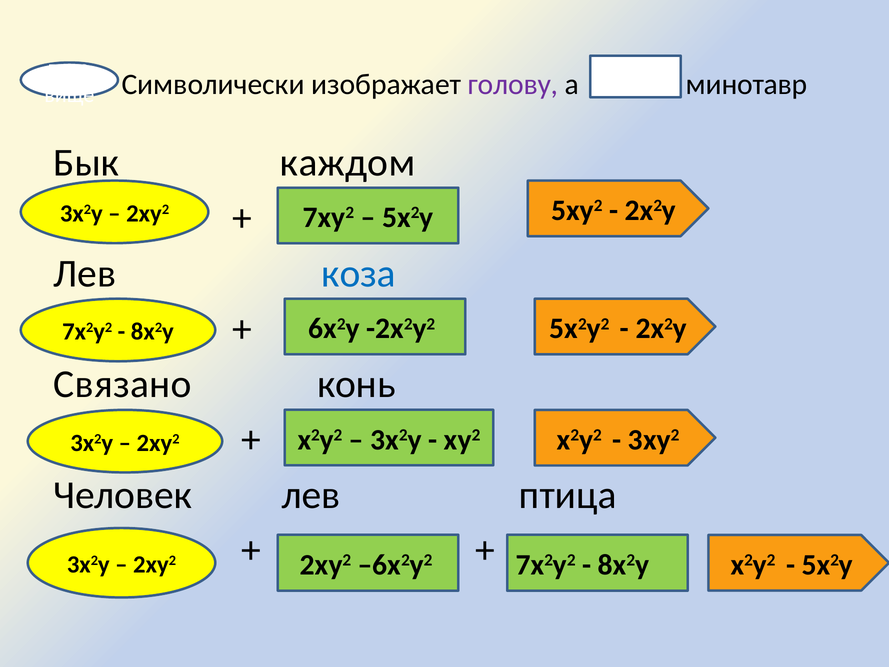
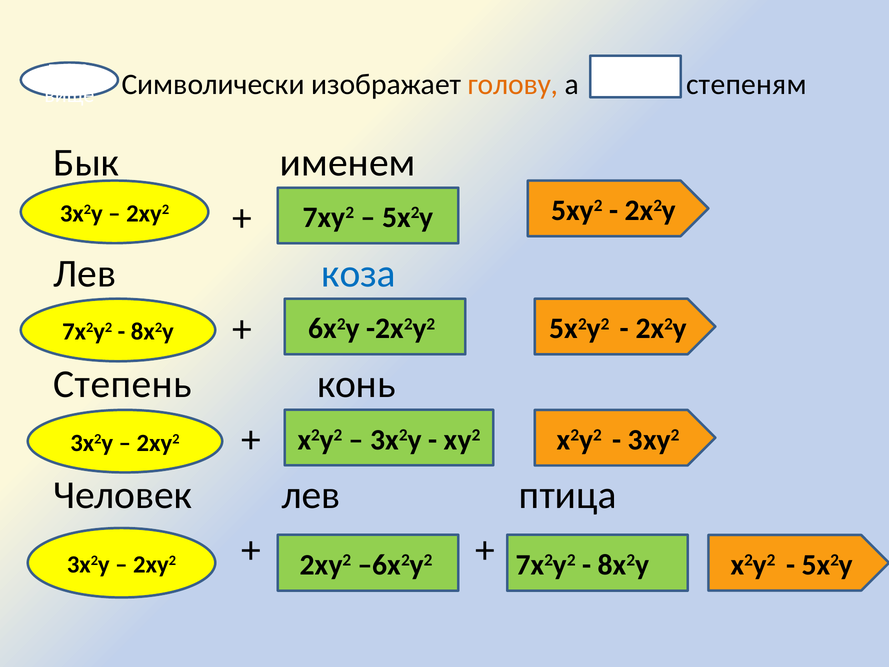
голову colour: purple -> orange (513, 84)
минотавр: минотавр -> степеням (746, 84)
каждом: каждом -> именем (348, 163)
Связано: Связано -> Степень (123, 384)
